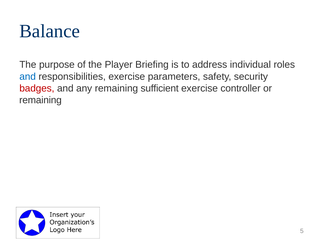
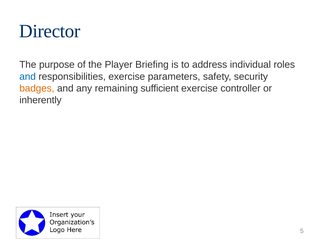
Balance: Balance -> Director (50, 31)
badges colour: red -> orange (37, 88)
remaining: remaining -> inherently (40, 100)
